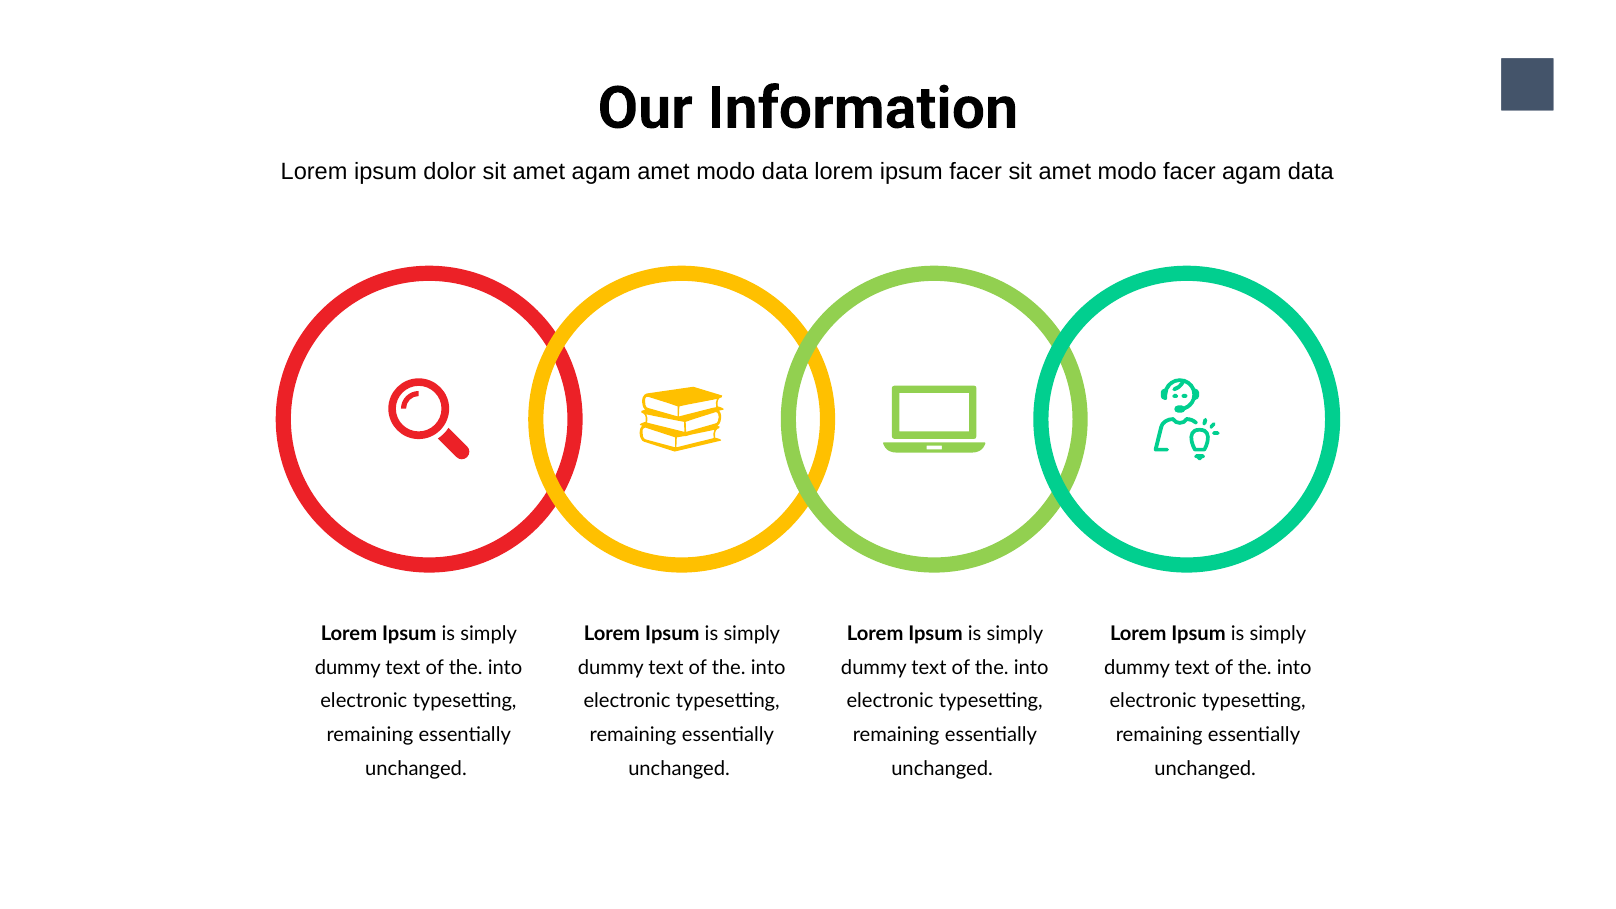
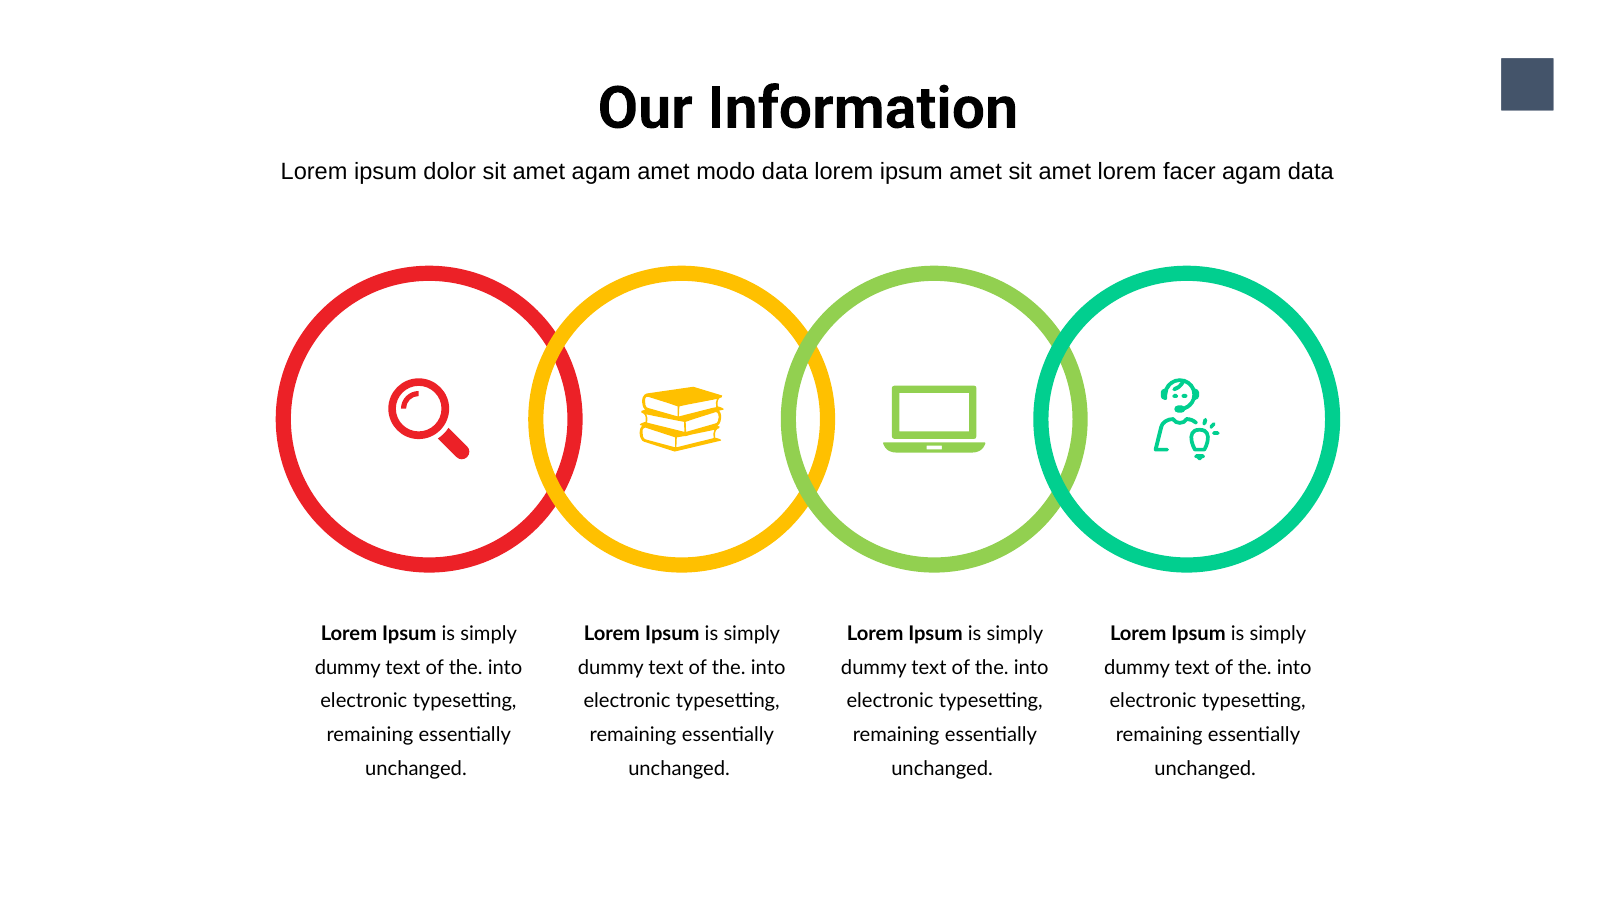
ipsum facer: facer -> amet (976, 172)
sit amet modo: modo -> lorem (1127, 172)
